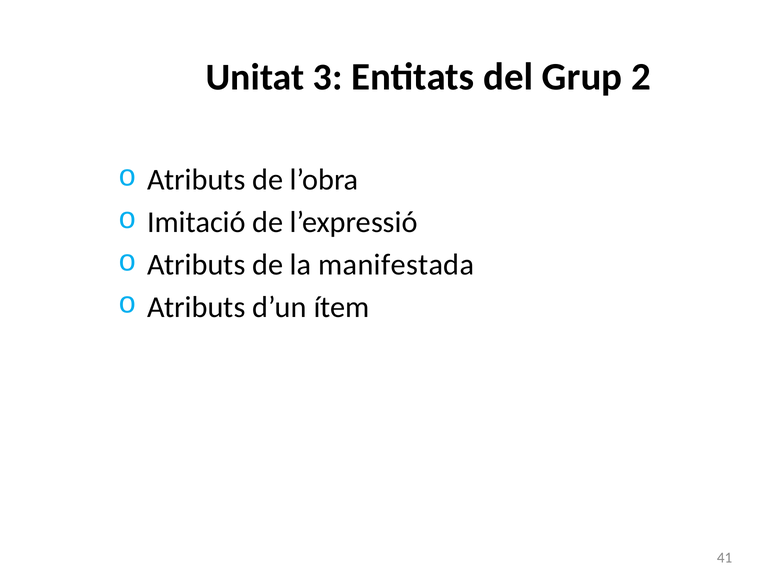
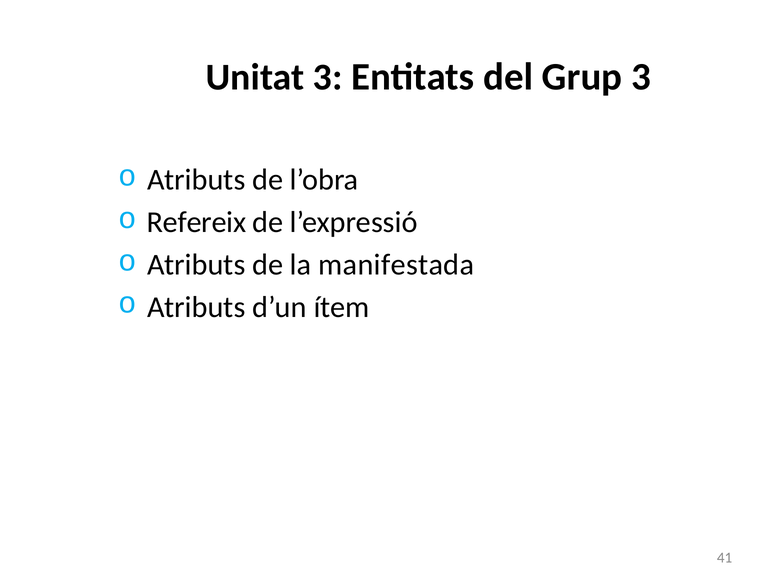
Grup 2: 2 -> 3 (641, 77)
Imitació: Imitació -> Refereix (197, 222)
